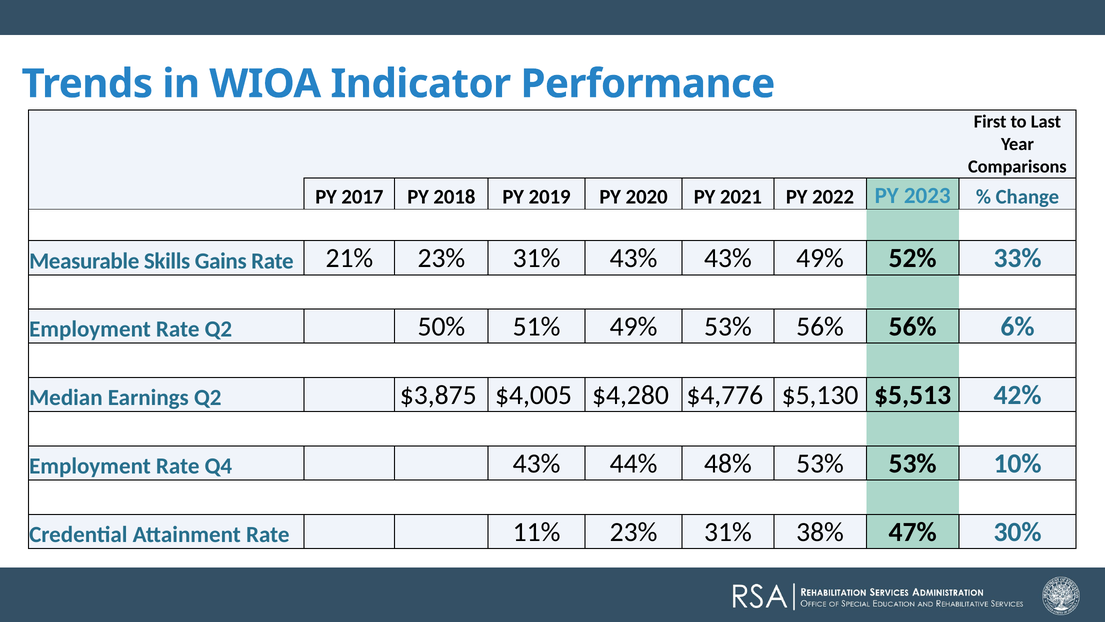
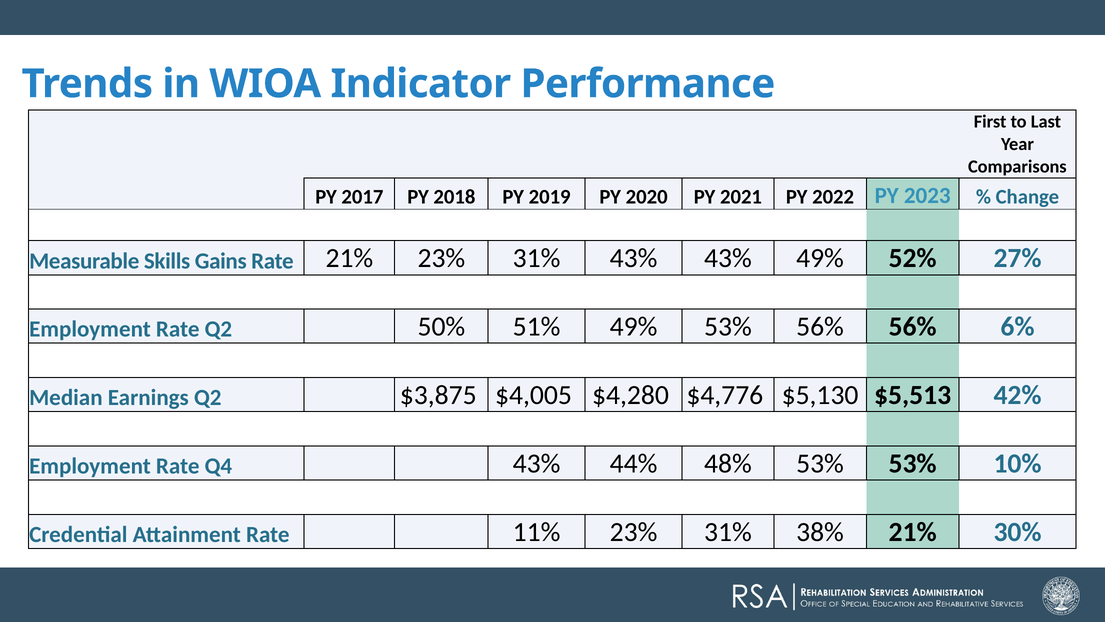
33%: 33% -> 27% (1018, 258)
38% 47%: 47% -> 21% (913, 532)
